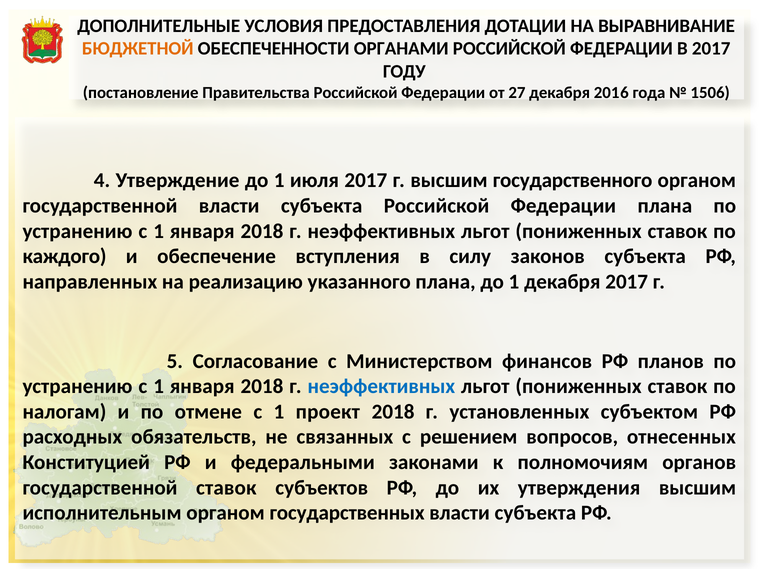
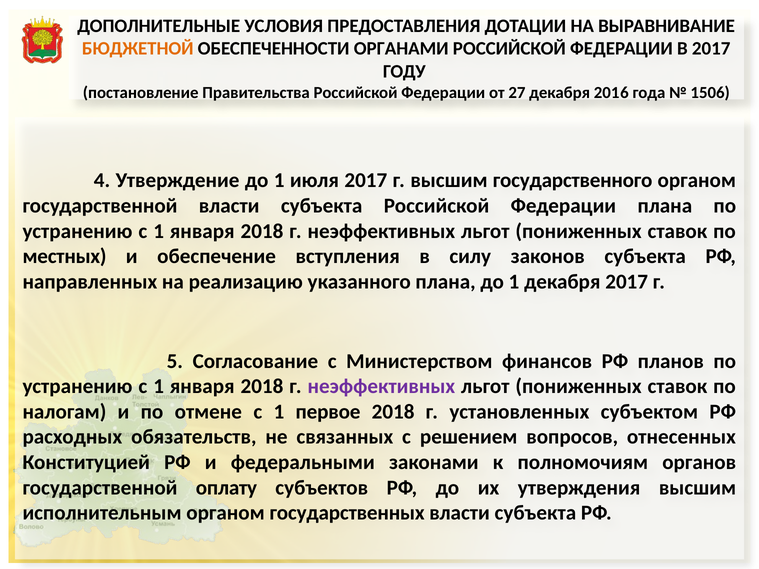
каждого: каждого -> местных (65, 257)
неэффективных colour: blue -> purple (381, 387)
проект: проект -> первое (328, 412)
государственной ставок: ставок -> оплату (226, 488)
